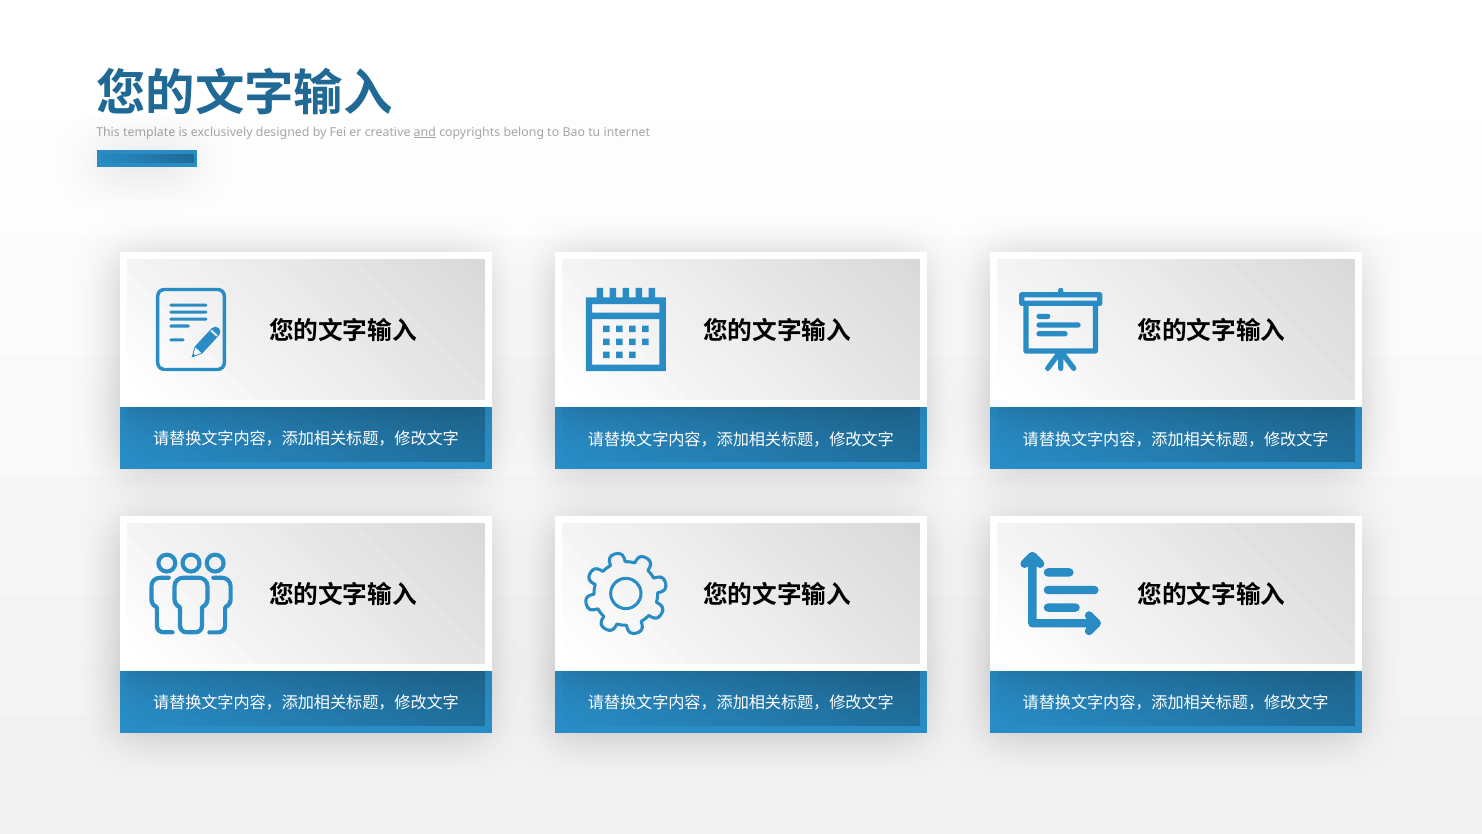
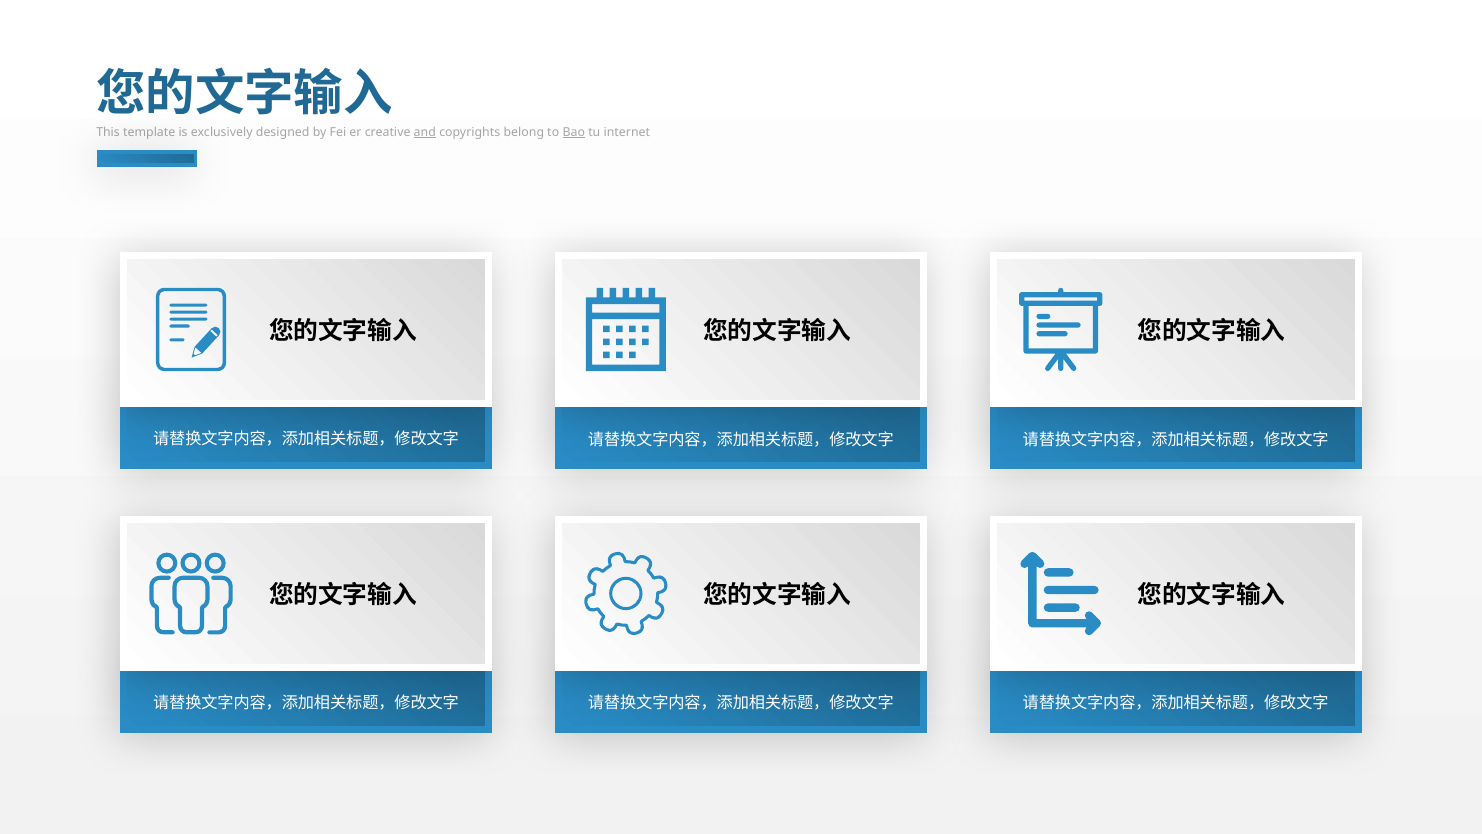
Bao underline: none -> present (574, 132)
